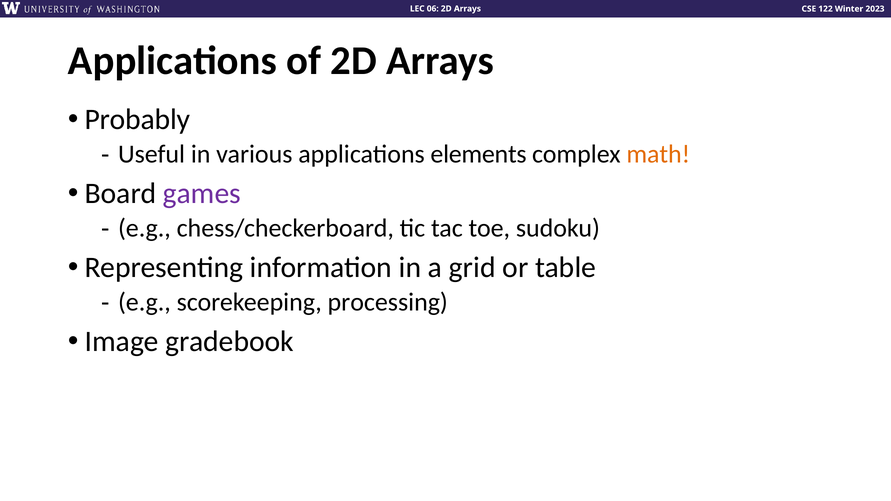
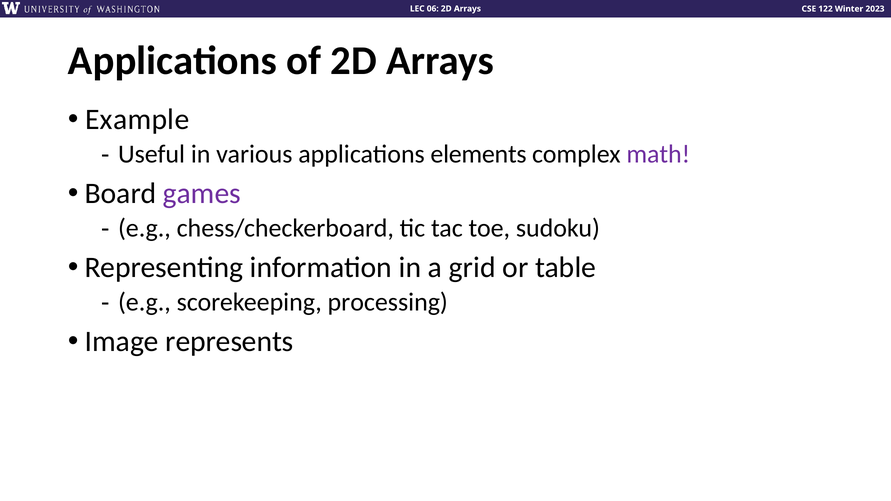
Probably: Probably -> Example (137, 119)
math colour: orange -> purple (658, 154)
gradebook: gradebook -> represents (229, 342)
